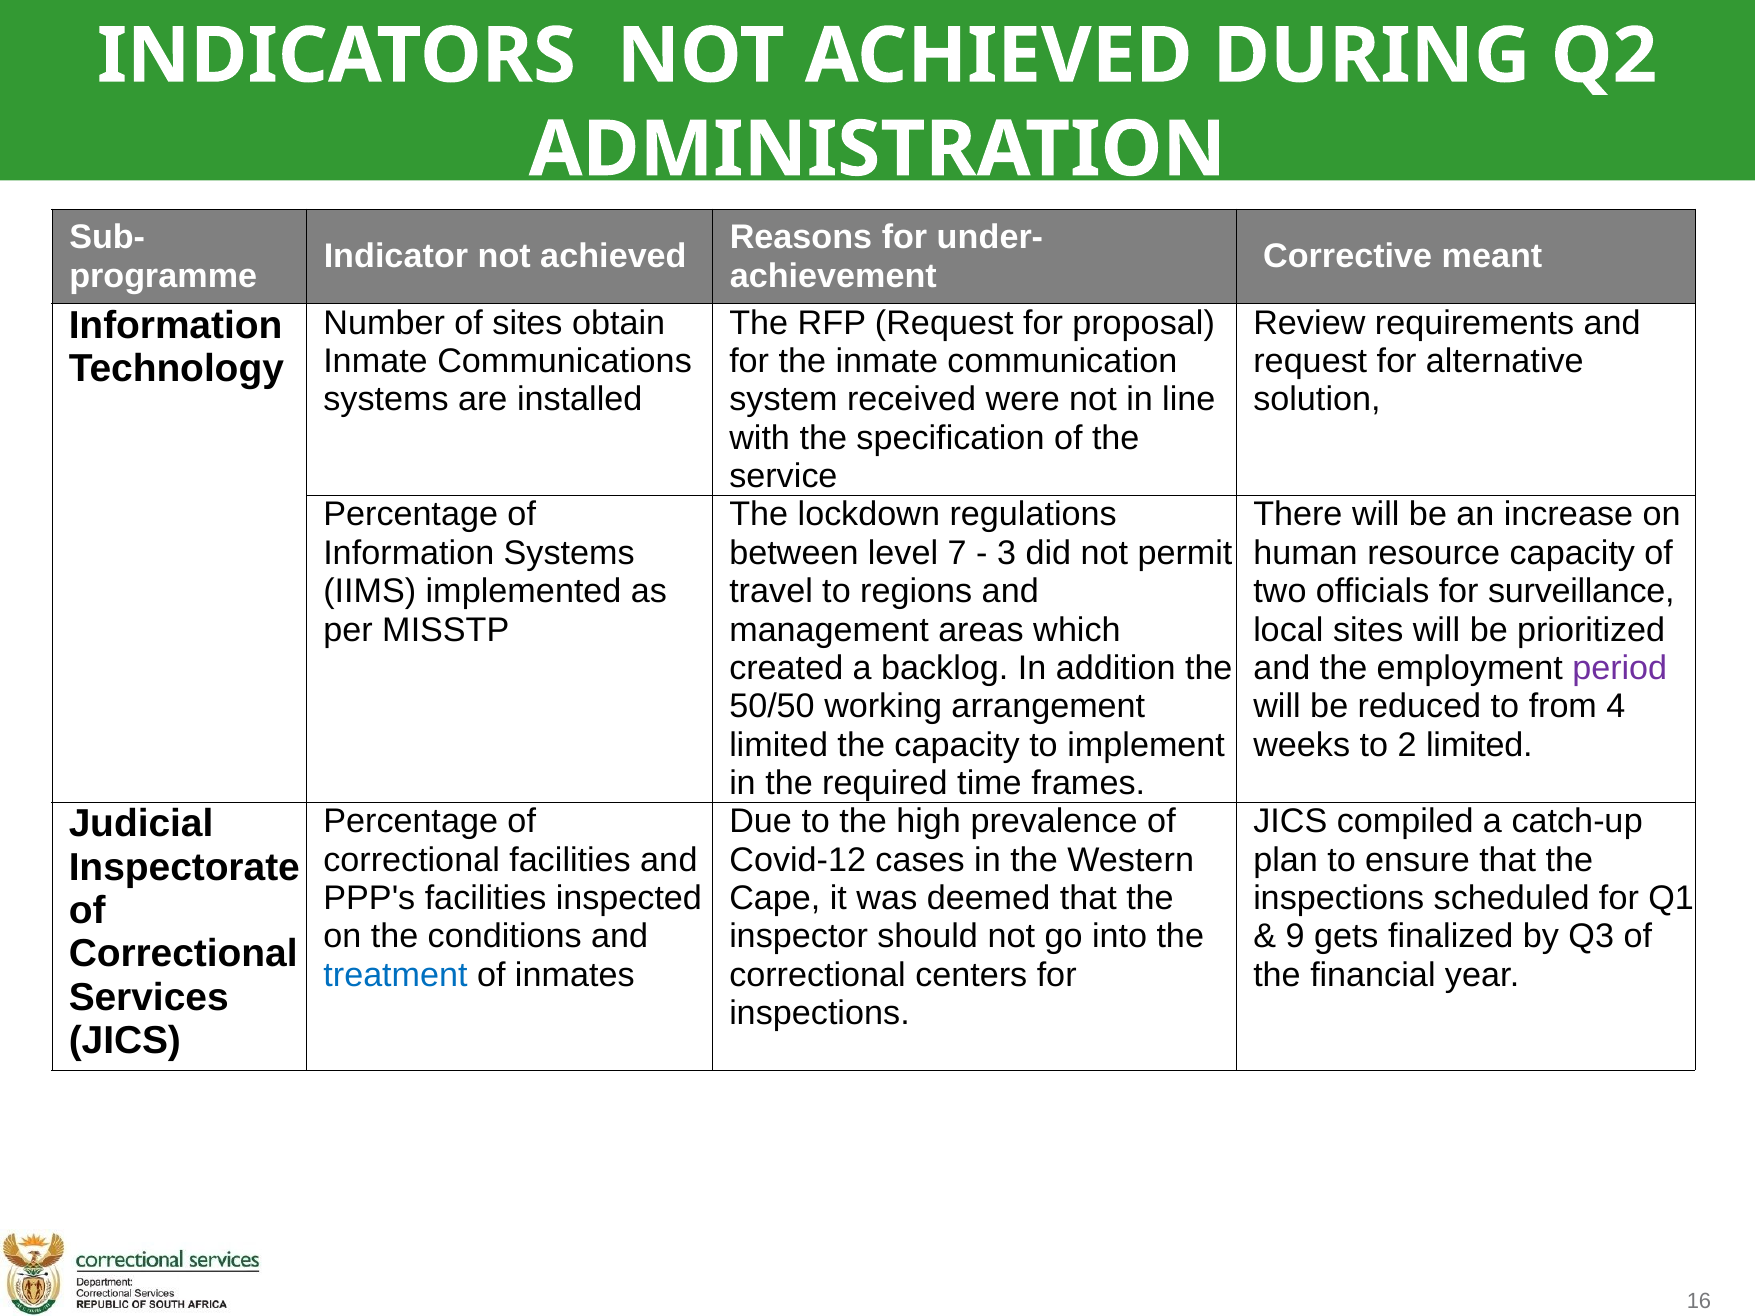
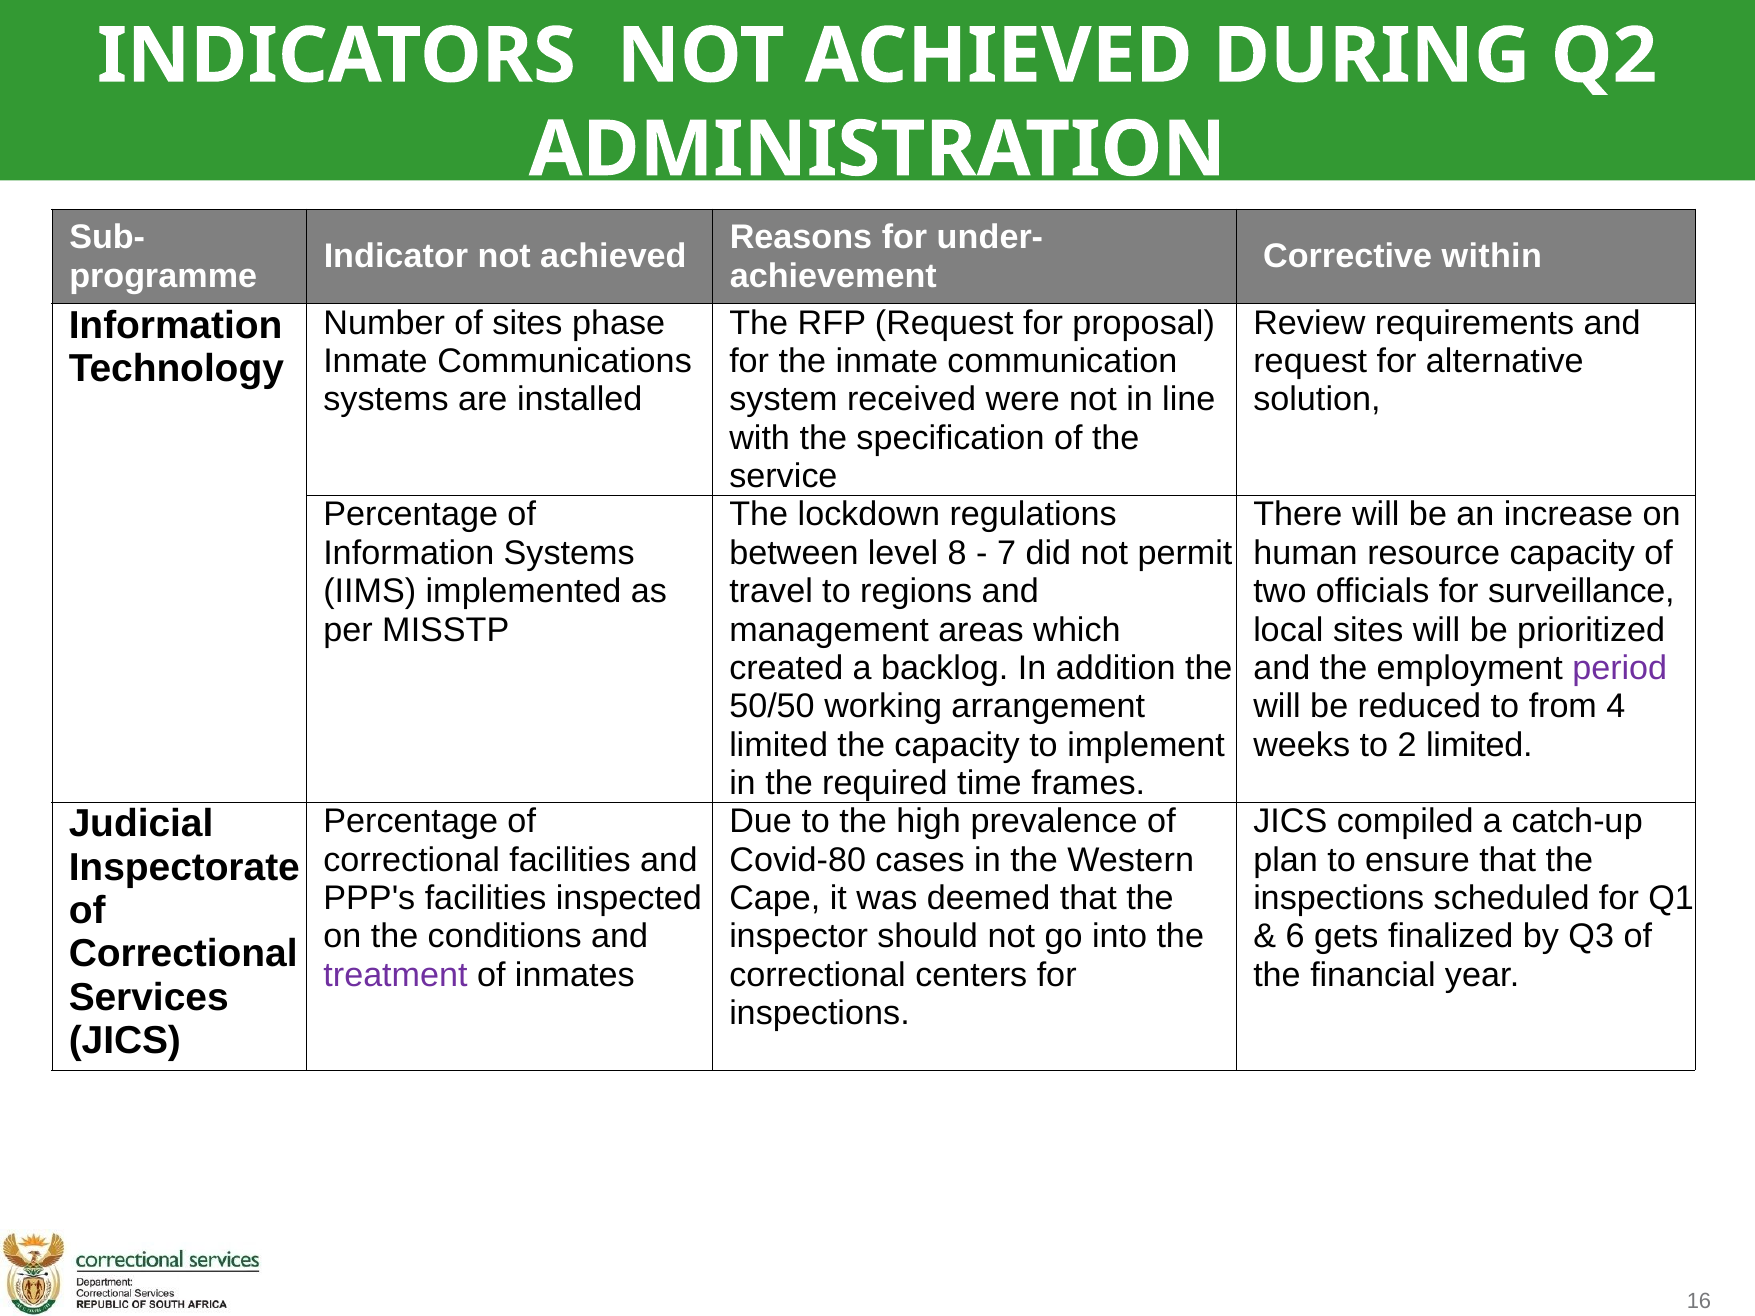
meant: meant -> within (1492, 257)
obtain: obtain -> phase (619, 323)
7: 7 -> 8 (957, 553)
3: 3 -> 7 (1007, 553)
Covid-12: Covid-12 -> Covid-80 (798, 860)
9: 9 -> 6 (1295, 937)
treatment colour: blue -> purple (395, 975)
